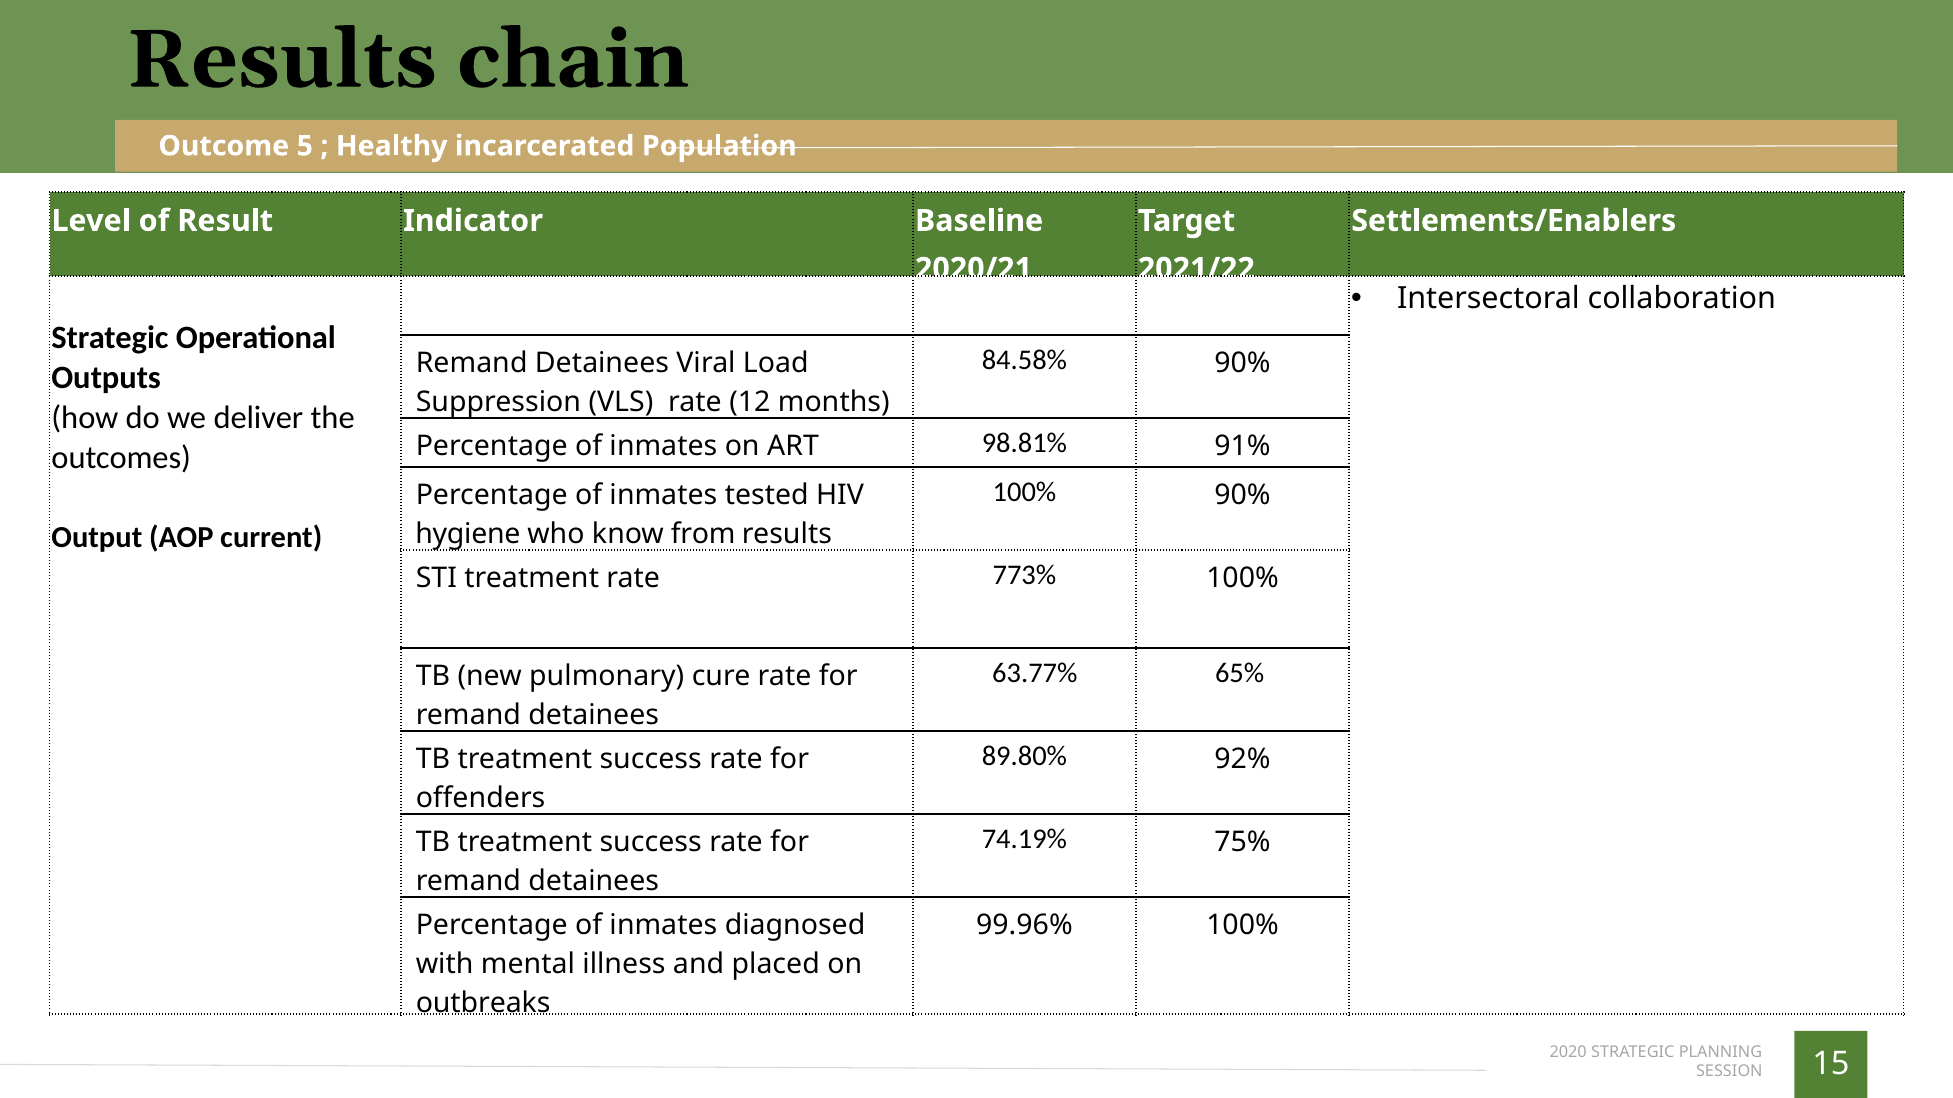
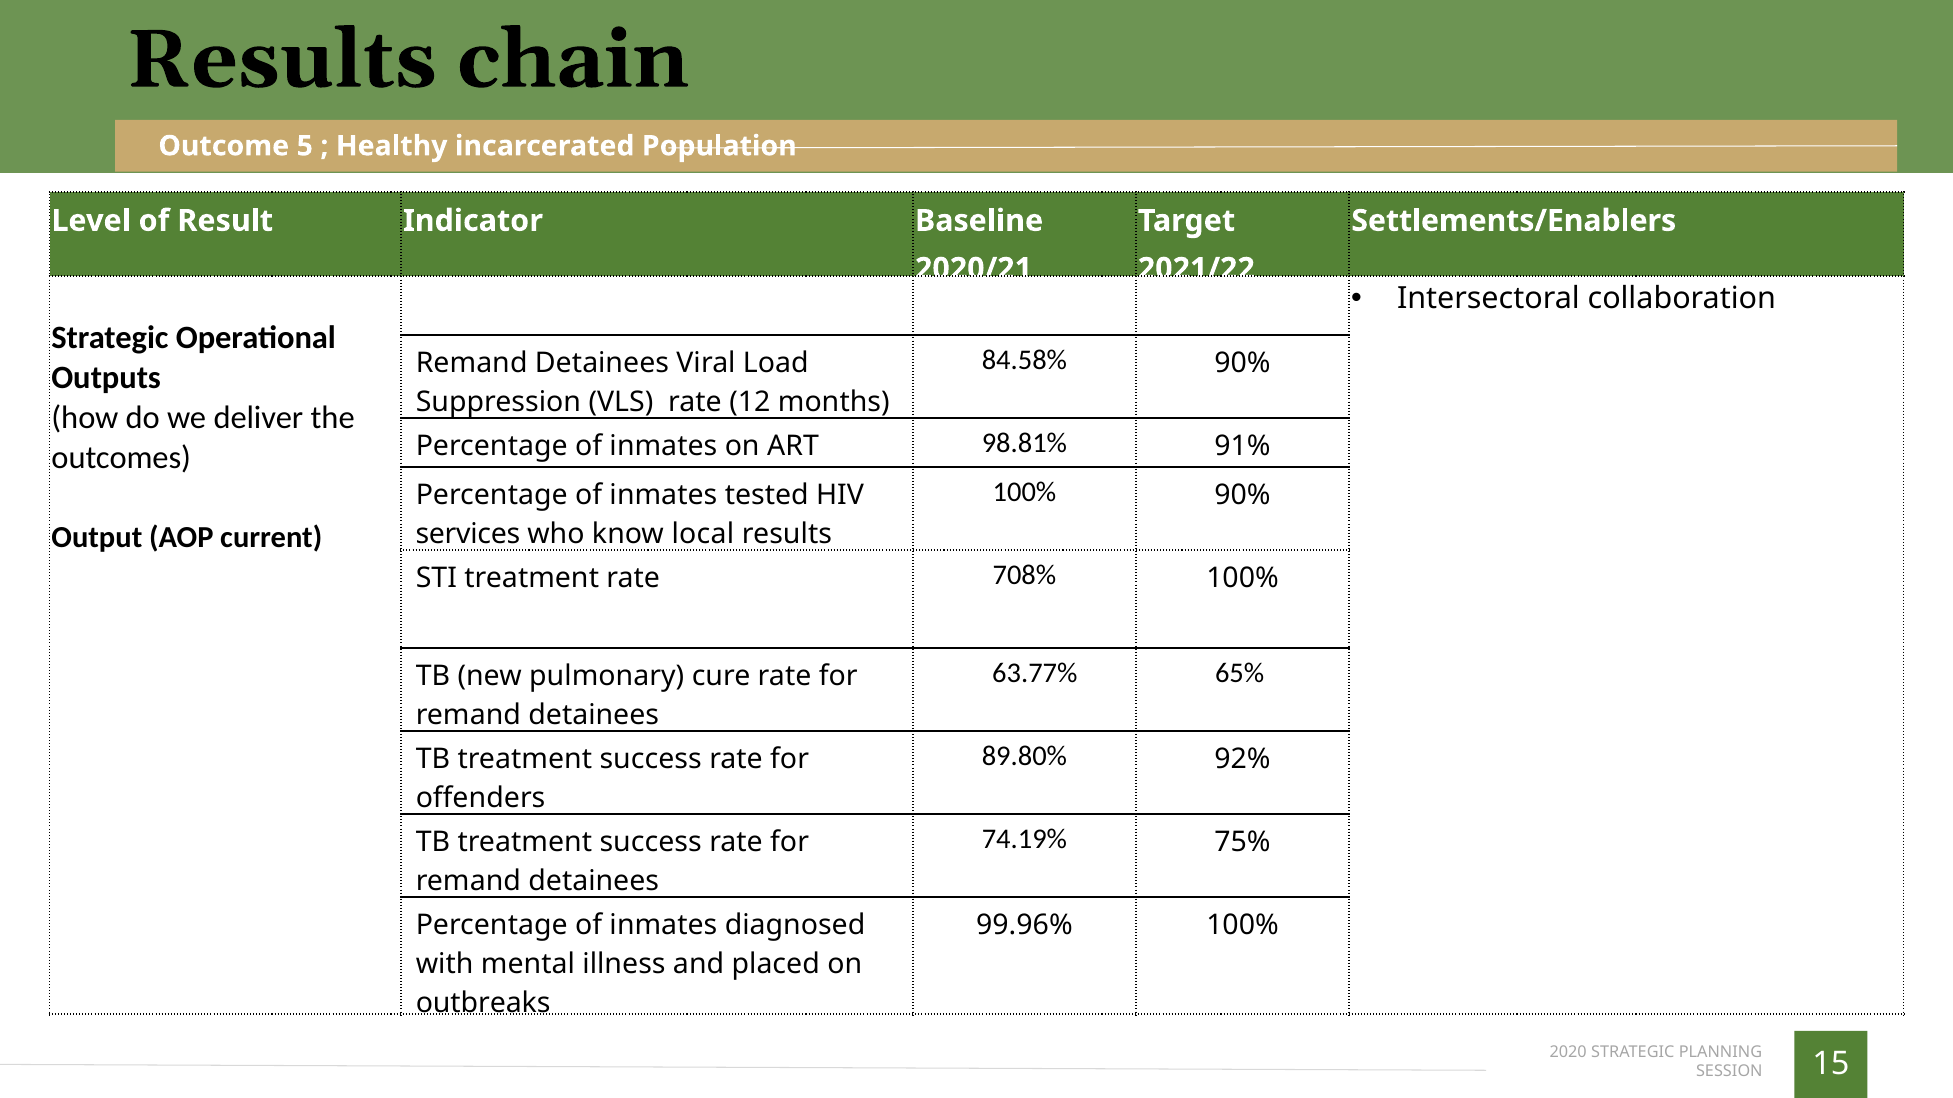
hygiene: hygiene -> services (468, 534)
from: from -> local (703, 534)
773%: 773% -> 708% (1024, 575)
